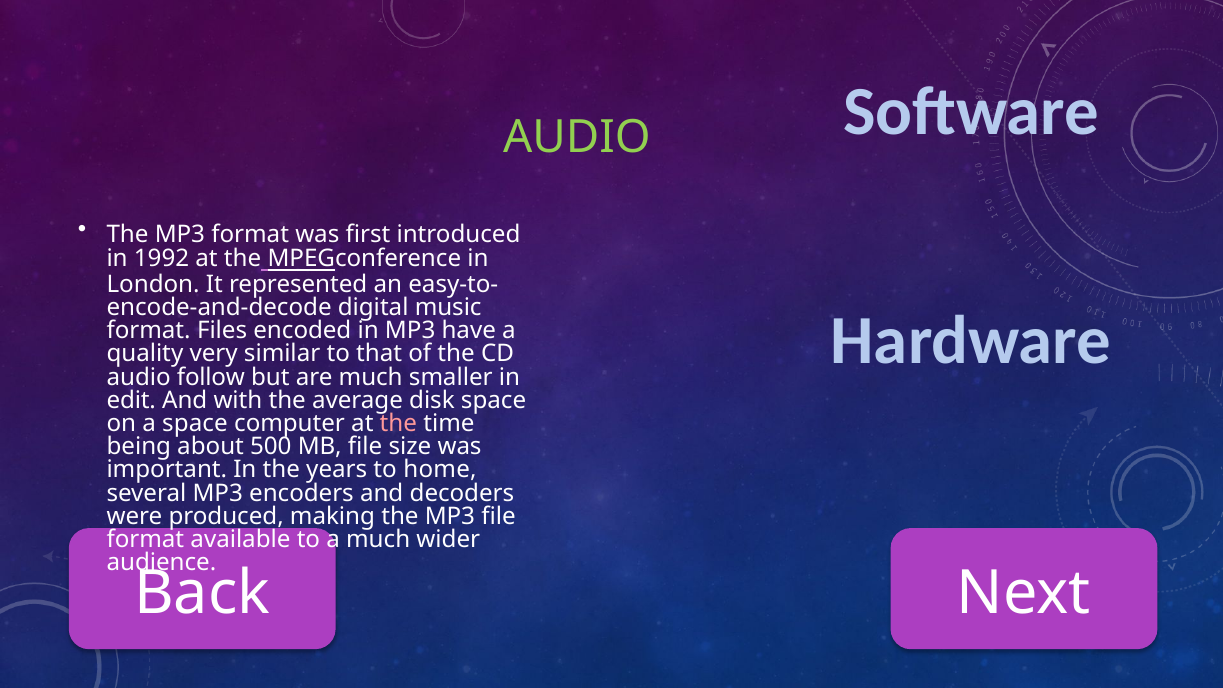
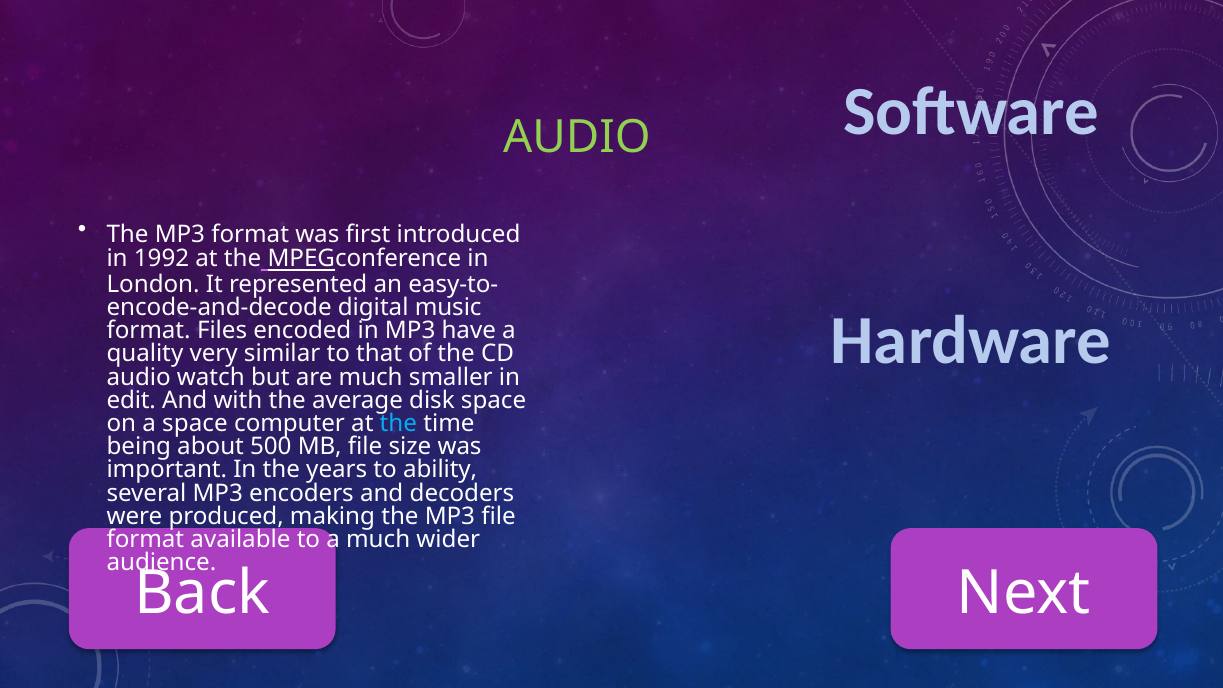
follow: follow -> watch (211, 377)
the colour: pink -> light blue (398, 424)
home: home -> ability (440, 470)
